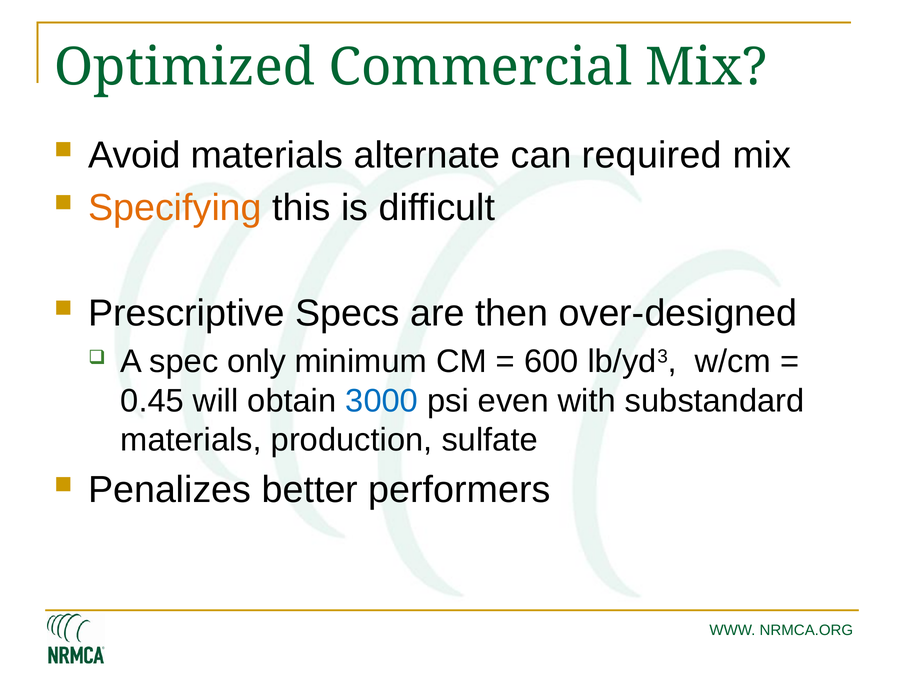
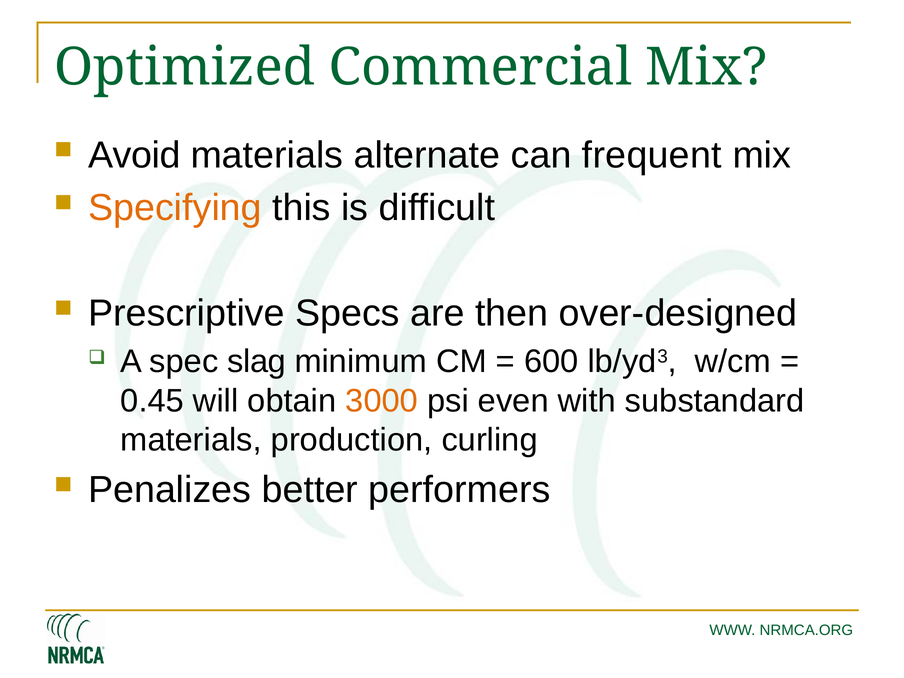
required: required -> frequent (652, 155)
only: only -> slag (257, 362)
3000 colour: blue -> orange (382, 401)
sulfate: sulfate -> curling (490, 440)
